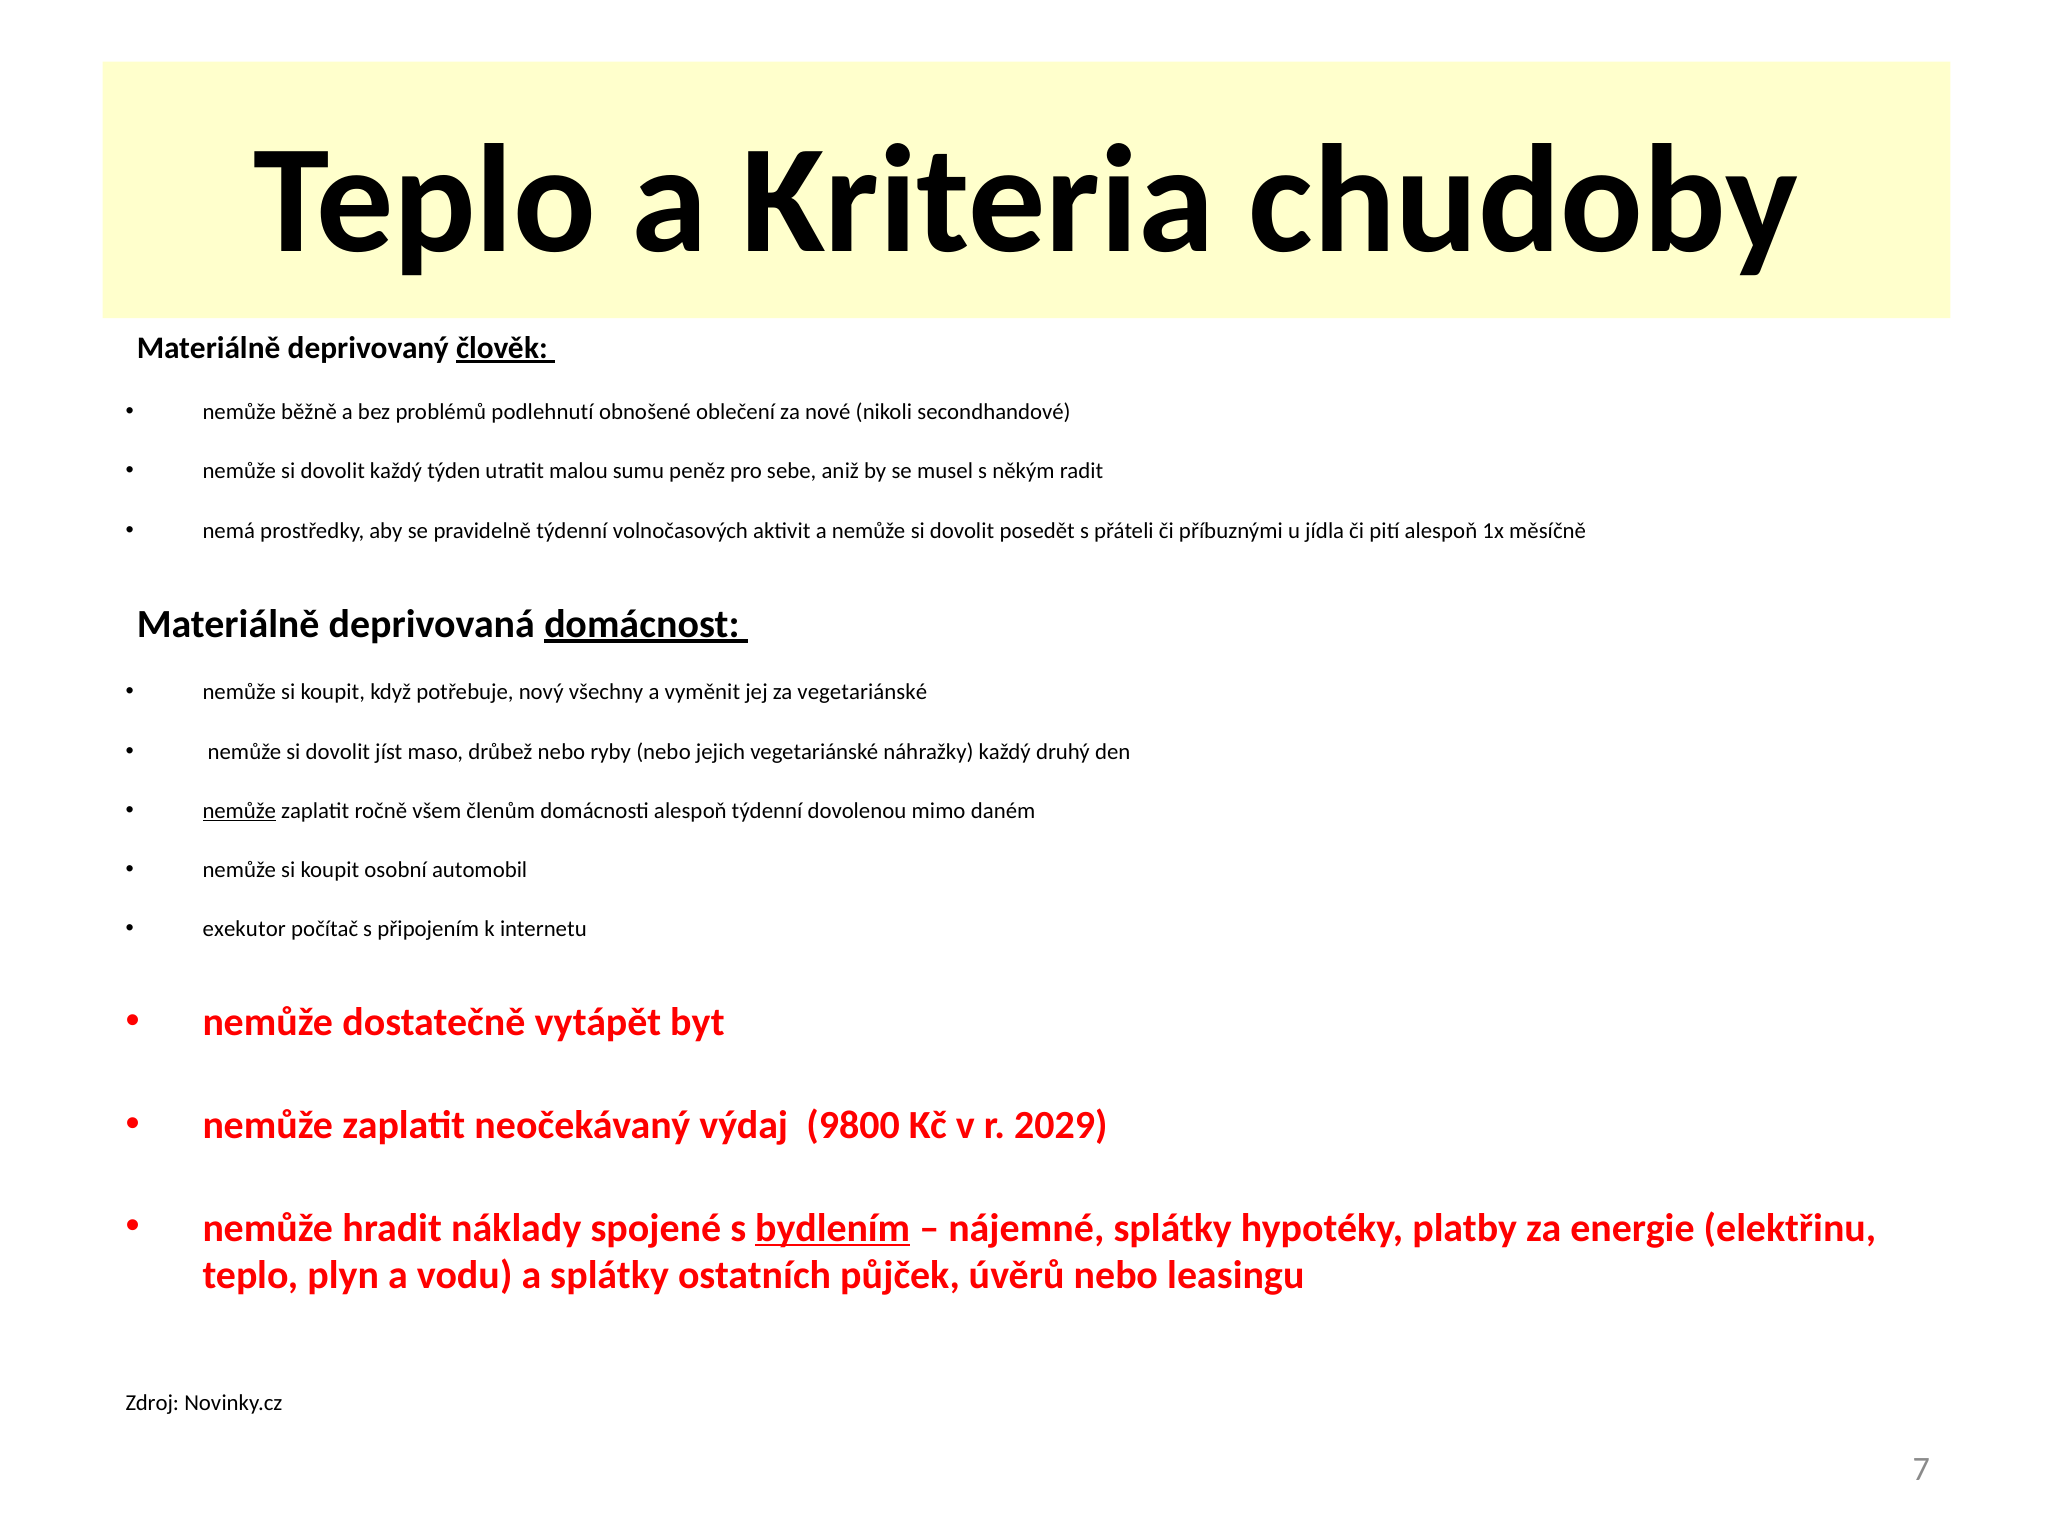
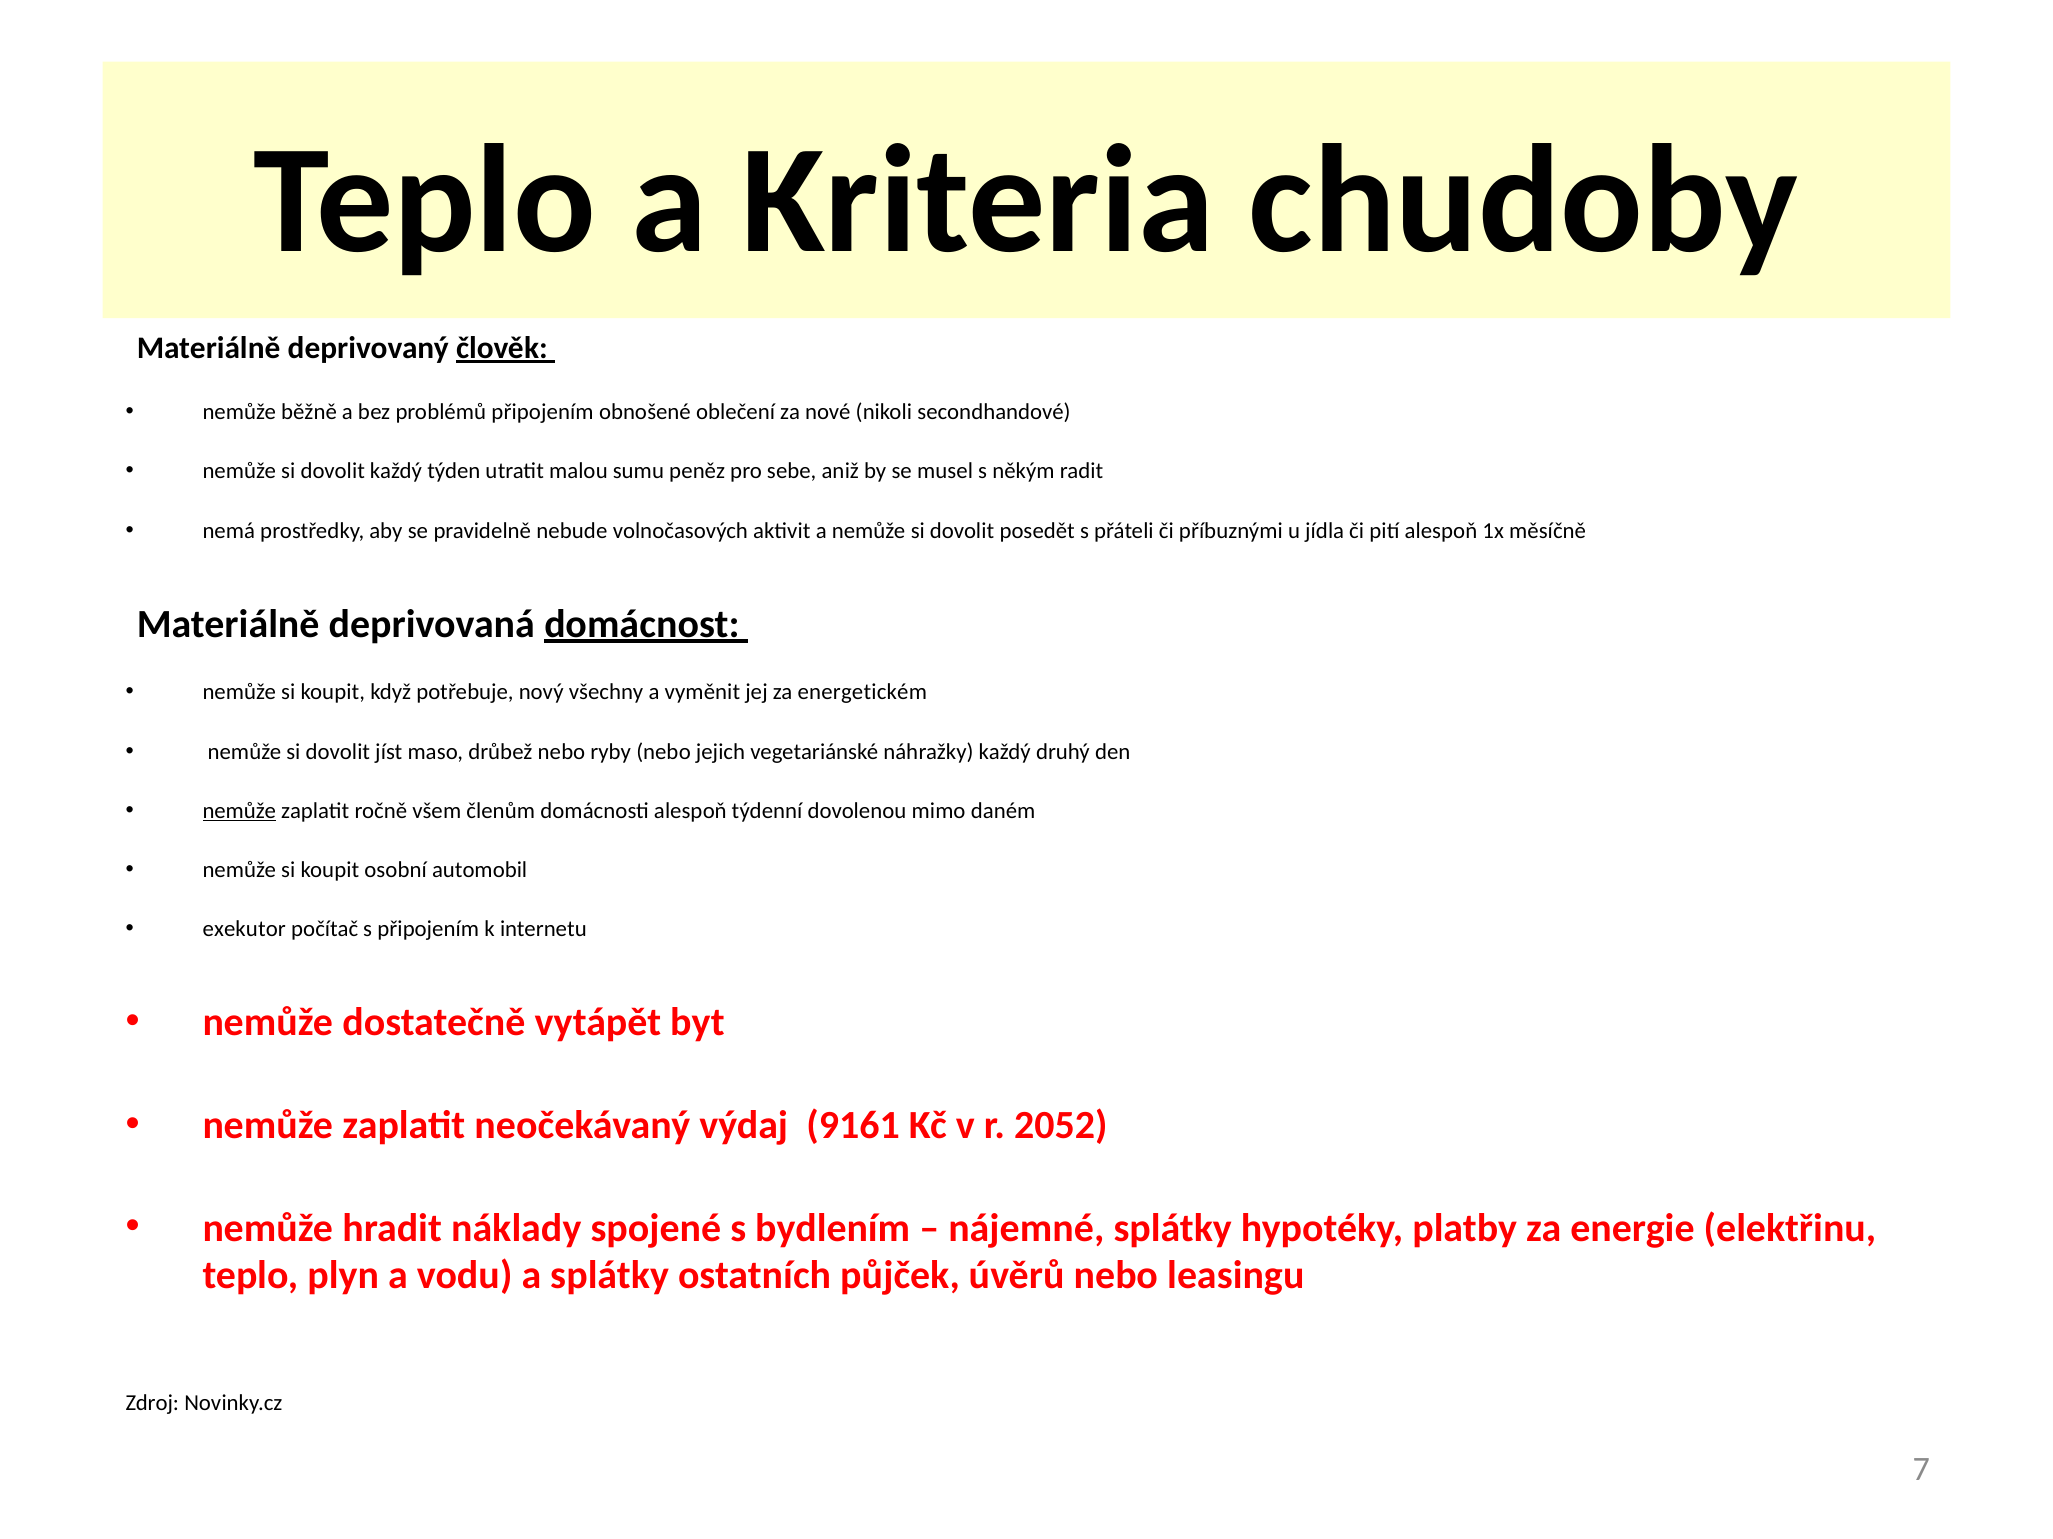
problémů podlehnutí: podlehnutí -> připojením (543, 412)
pravidelně týdenní: týdenní -> nebude (572, 531)
za vegetariánské: vegetariánské -> energetickém (862, 693)
9800: 9800 -> 9161 (853, 1126)
2029: 2029 -> 2052 (1061, 1126)
bydlením underline: present -> none (833, 1228)
